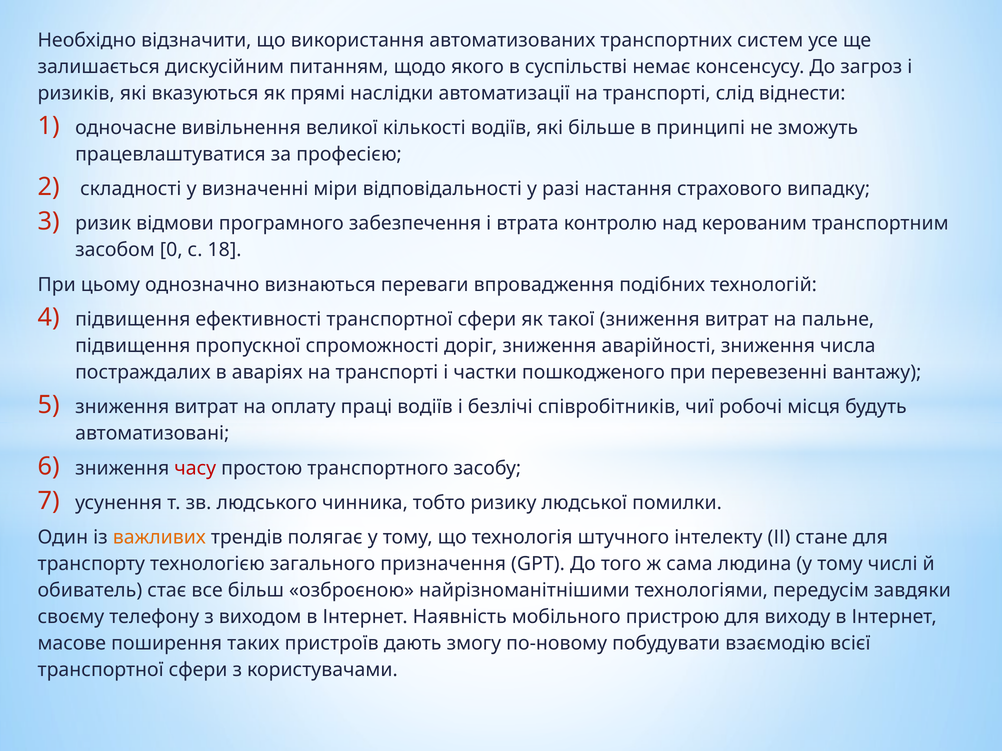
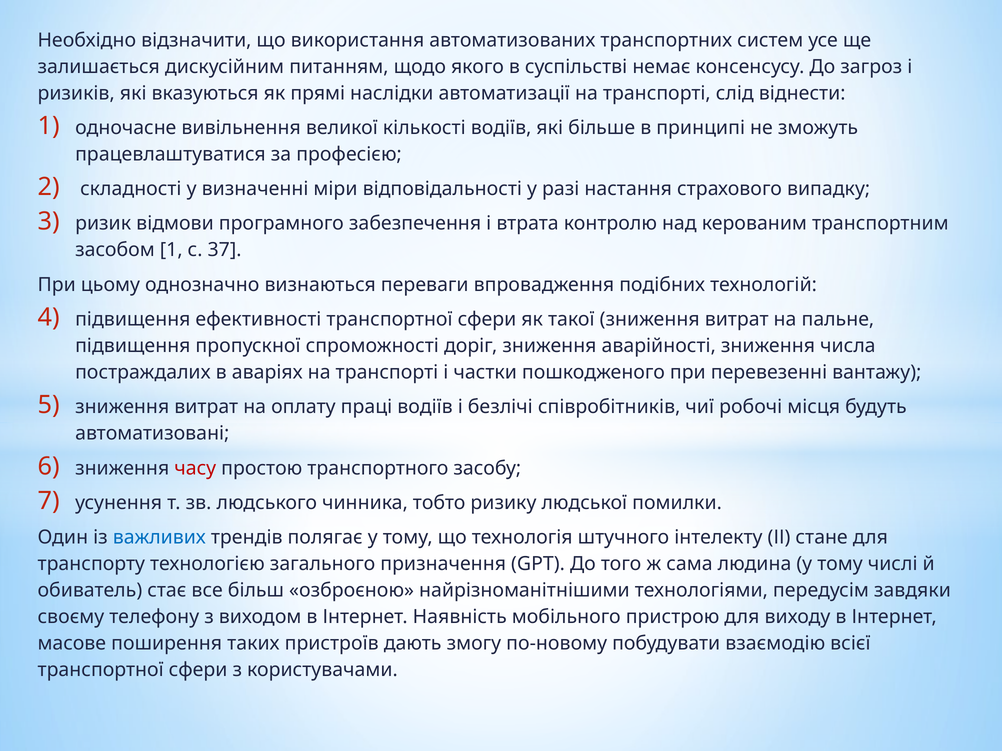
засобом 0: 0 -> 1 (171, 250)
18: 18 -> 37 (225, 250)
важливих colour: orange -> blue (159, 538)
